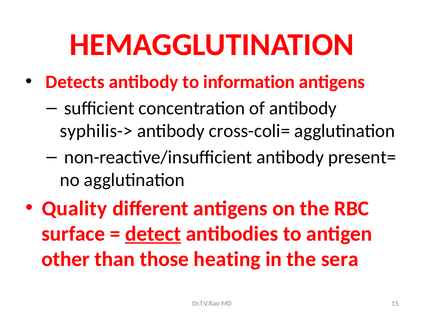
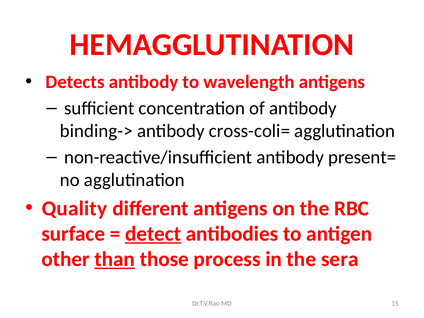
information: information -> wavelength (249, 82)
syphilis->: syphilis-> -> binding-> (96, 131)
than underline: none -> present (115, 259)
heating: heating -> process (227, 259)
